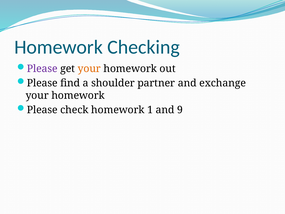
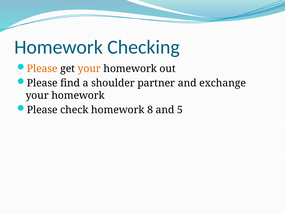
Please colour: purple -> orange (42, 69)
1: 1 -> 8 (150, 110)
9: 9 -> 5 (180, 110)
